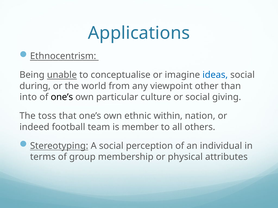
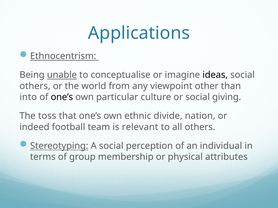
ideas colour: blue -> black (215, 75)
during: during -> others (35, 86)
within: within -> divide (168, 116)
member: member -> relevant (140, 127)
